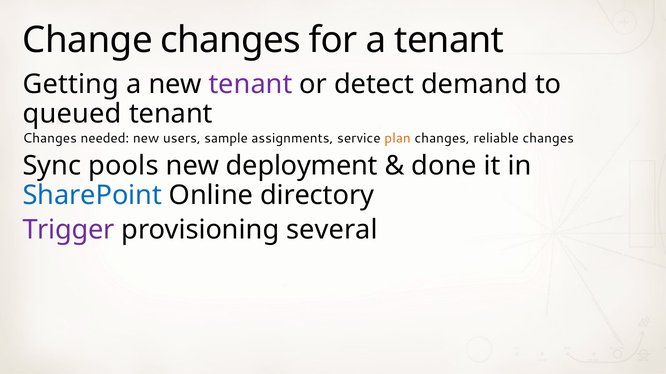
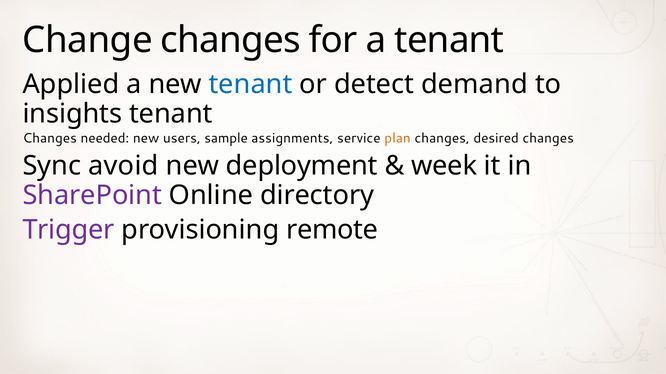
Getting: Getting -> Applied (71, 84)
tenant colour: purple -> blue (250, 84)
queued: queued -> insights (72, 114)
reliable: reliable -> desired (496, 139)
pools: pools -> avoid (123, 166)
done: done -> week (444, 166)
SharePoint colour: blue -> purple (92, 195)
several: several -> remote (332, 230)
